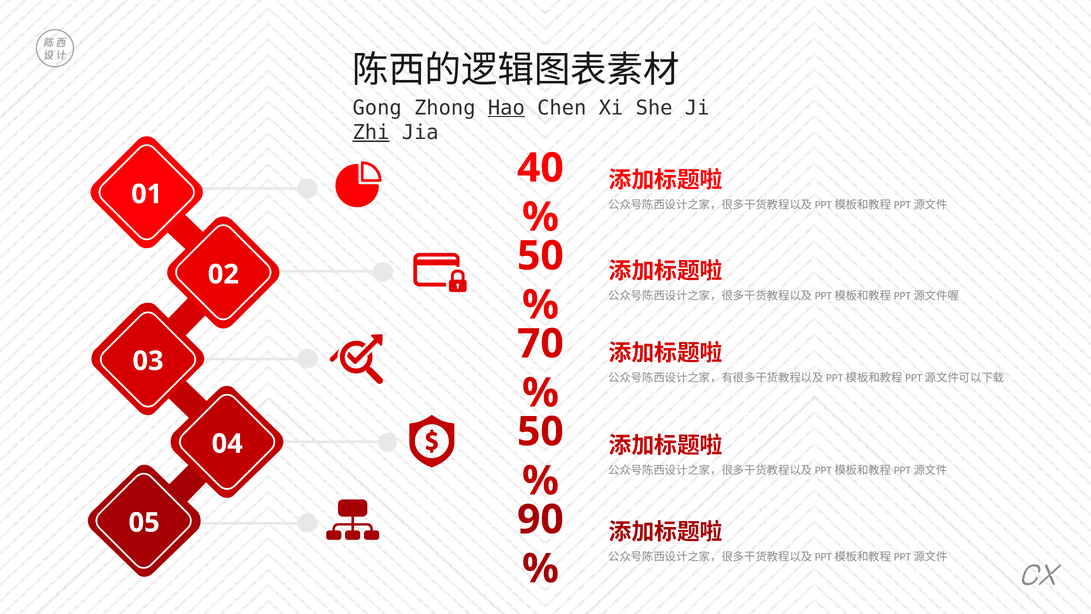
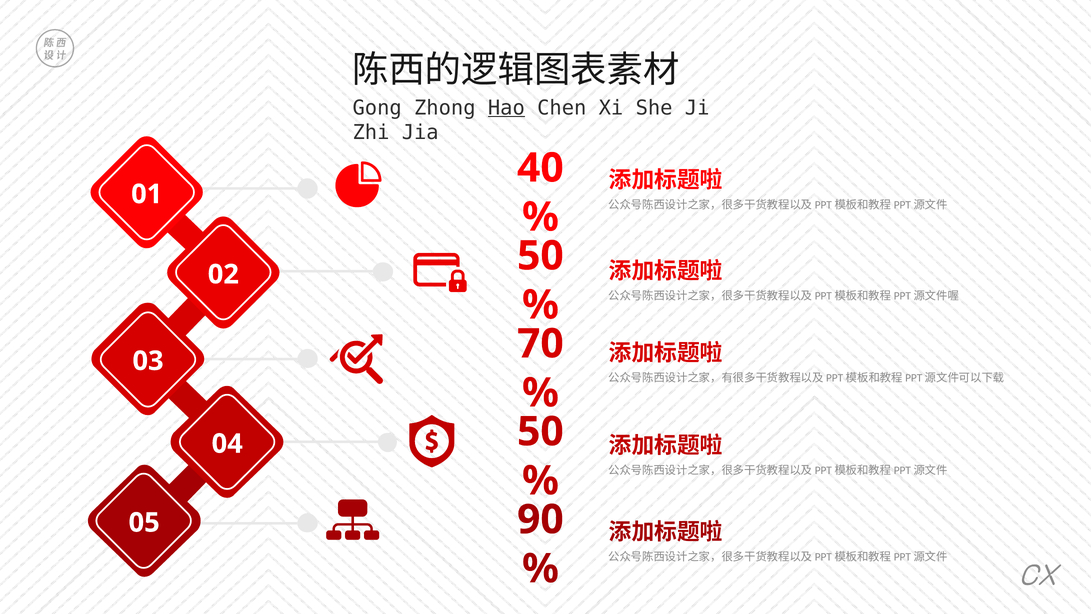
Zhi underline: present -> none (371, 132)
